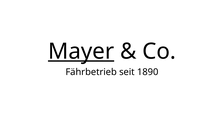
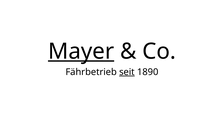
seit underline: none -> present (127, 72)
